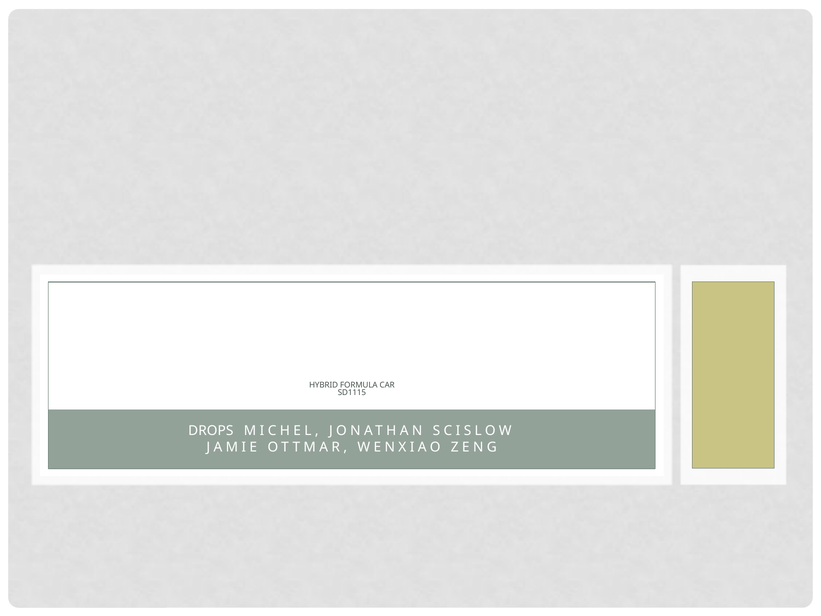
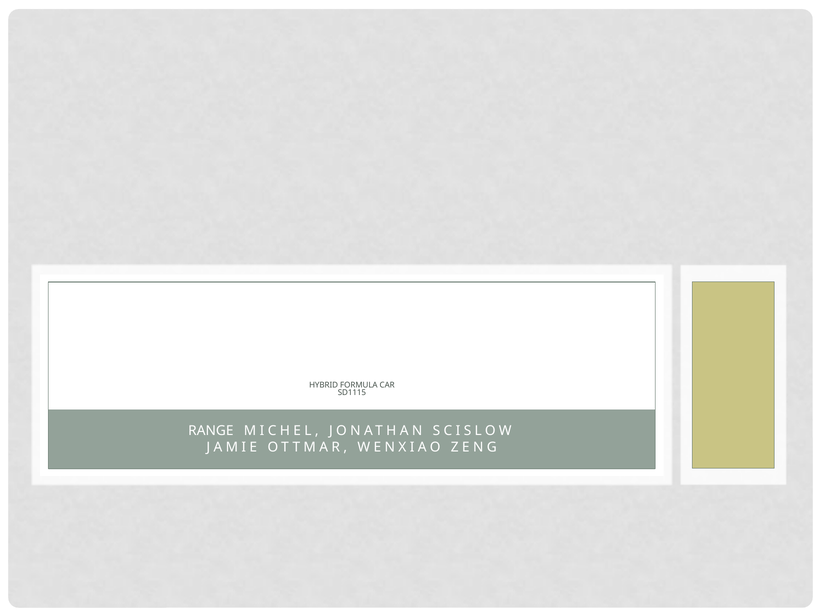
DROPS: DROPS -> RANGE (211, 431)
